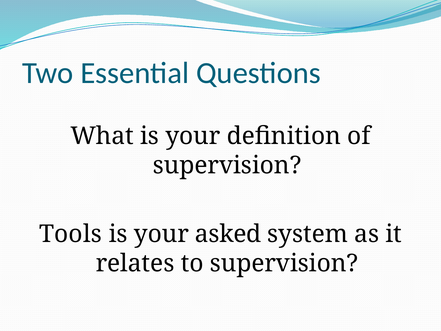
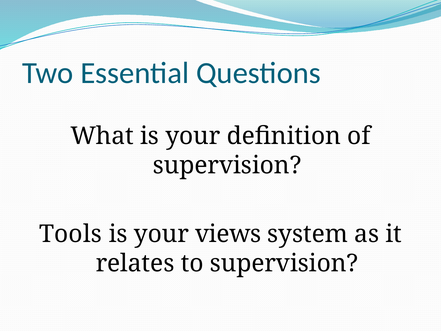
asked: asked -> views (228, 234)
